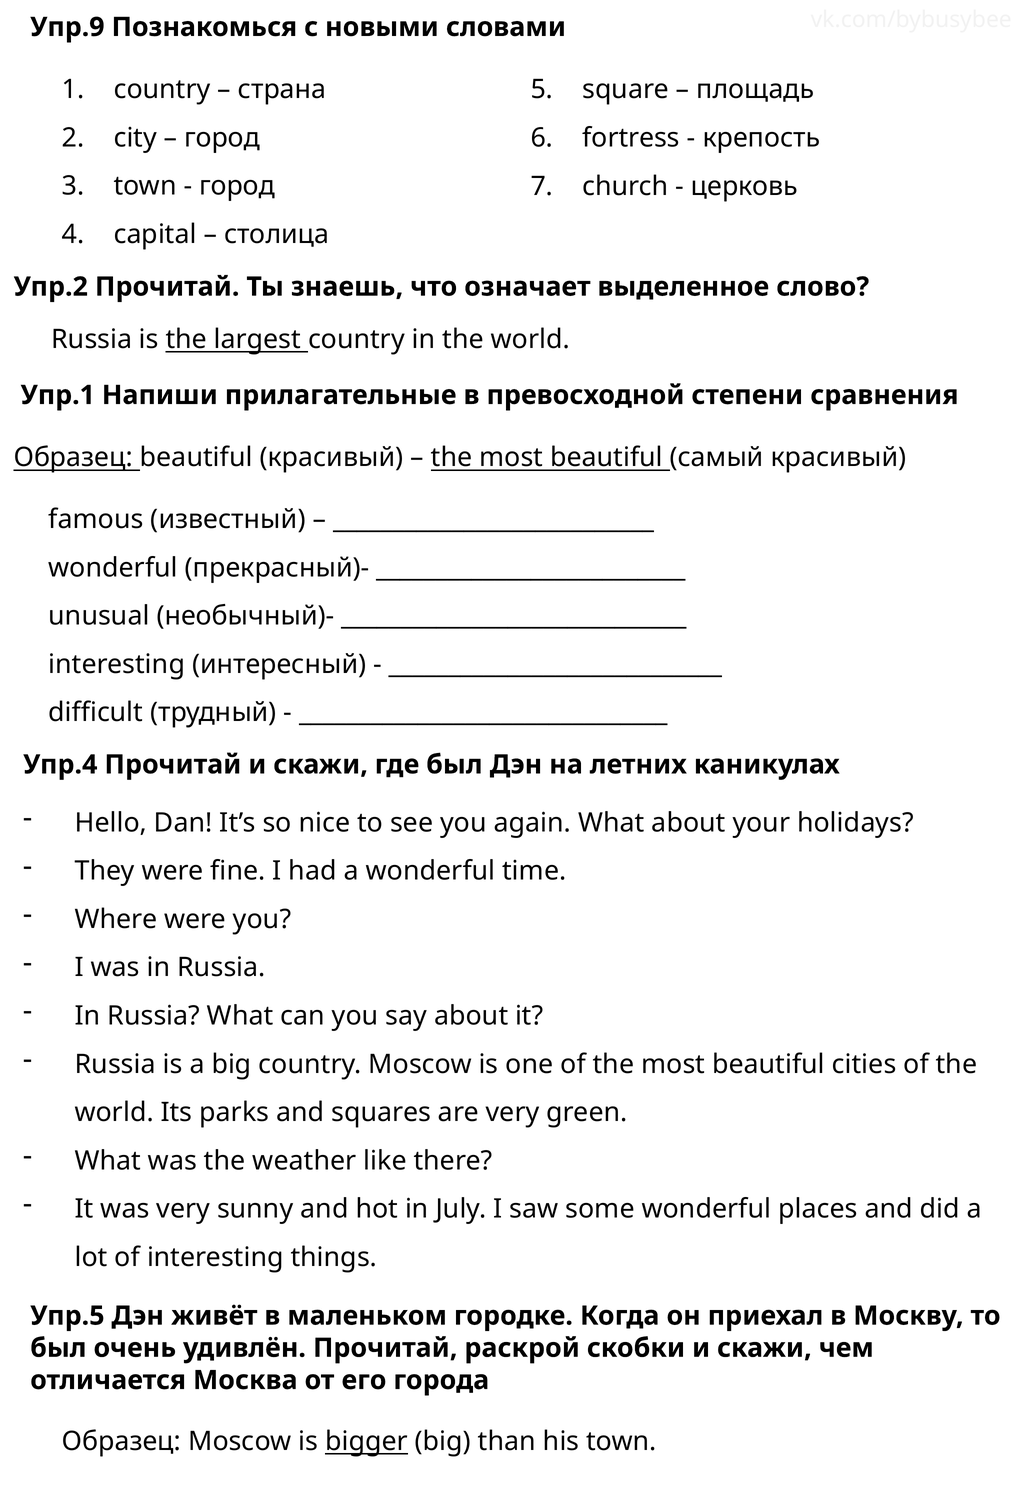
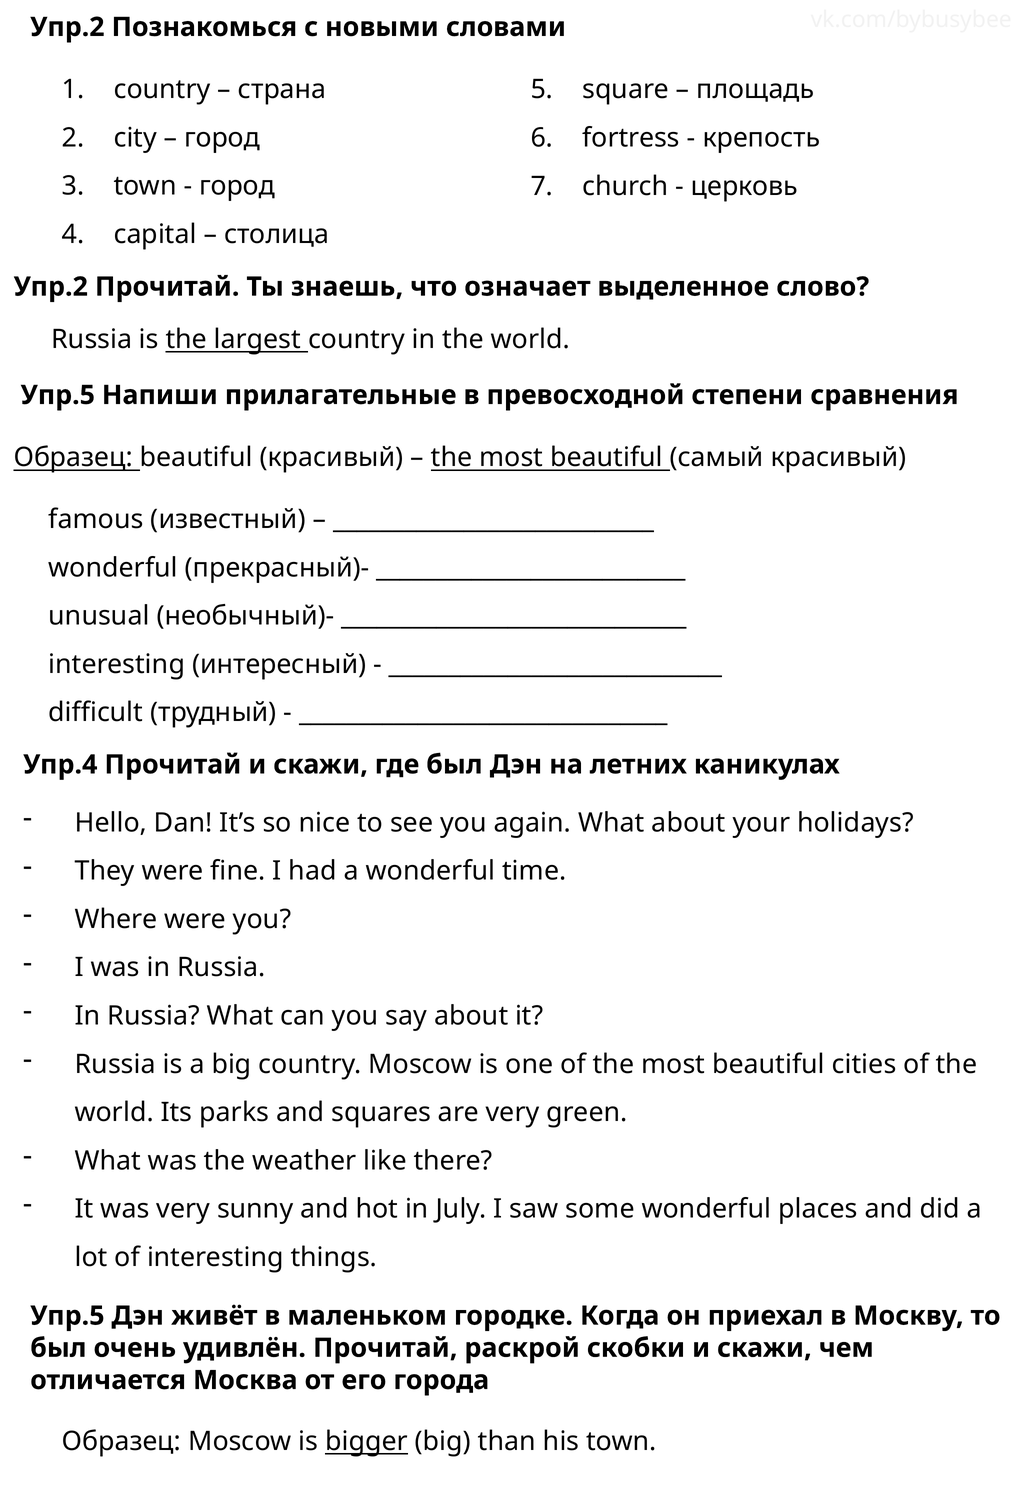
Упр.9: Упр.9 -> Упр.2 (67, 27)
Упр.1: Упр.1 -> Упр.5 (58, 395)
